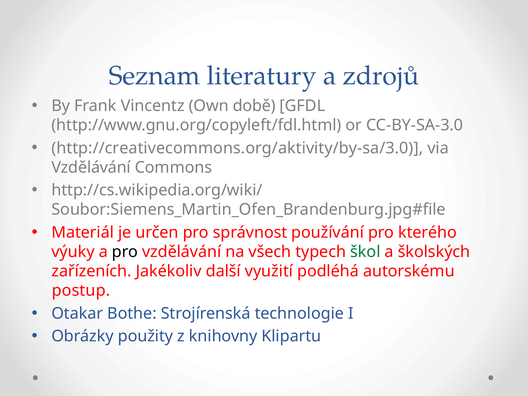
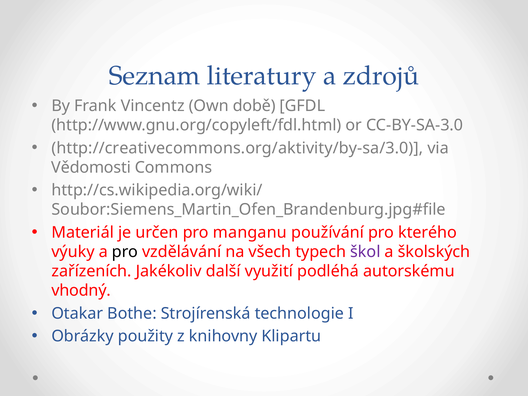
Vzdělávání: Vzdělávání -> Vědomosti (91, 167)
správnost: správnost -> manganu (250, 233)
škol colour: green -> purple (365, 252)
postup: postup -> vhodný (81, 291)
